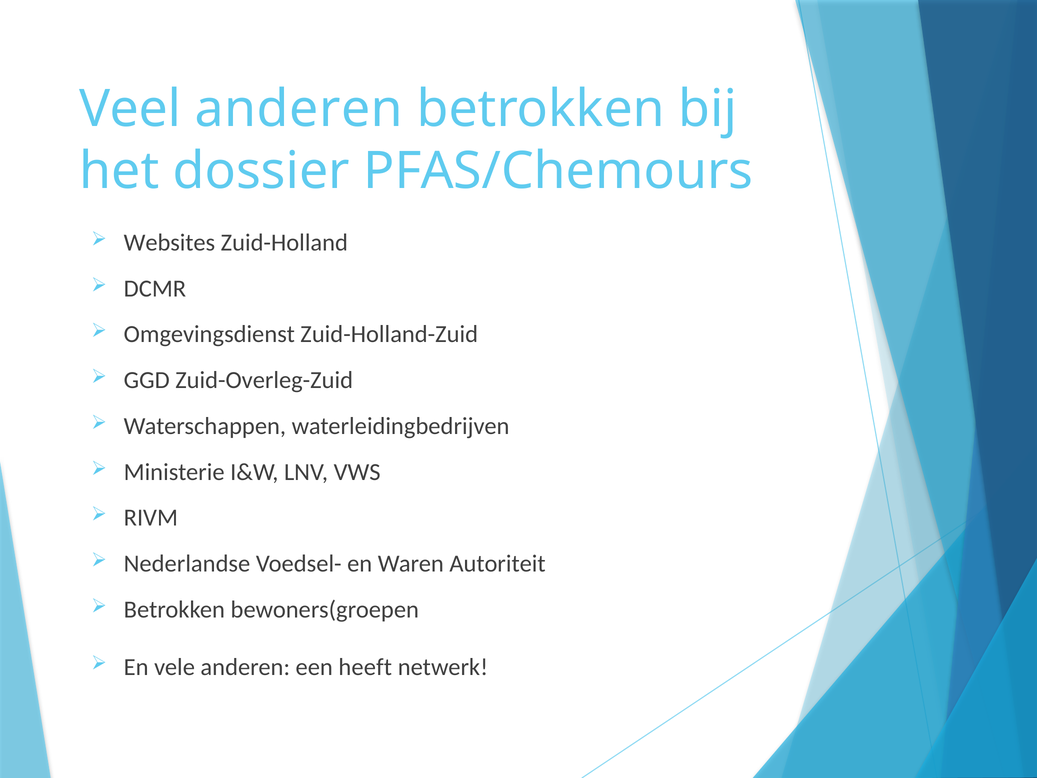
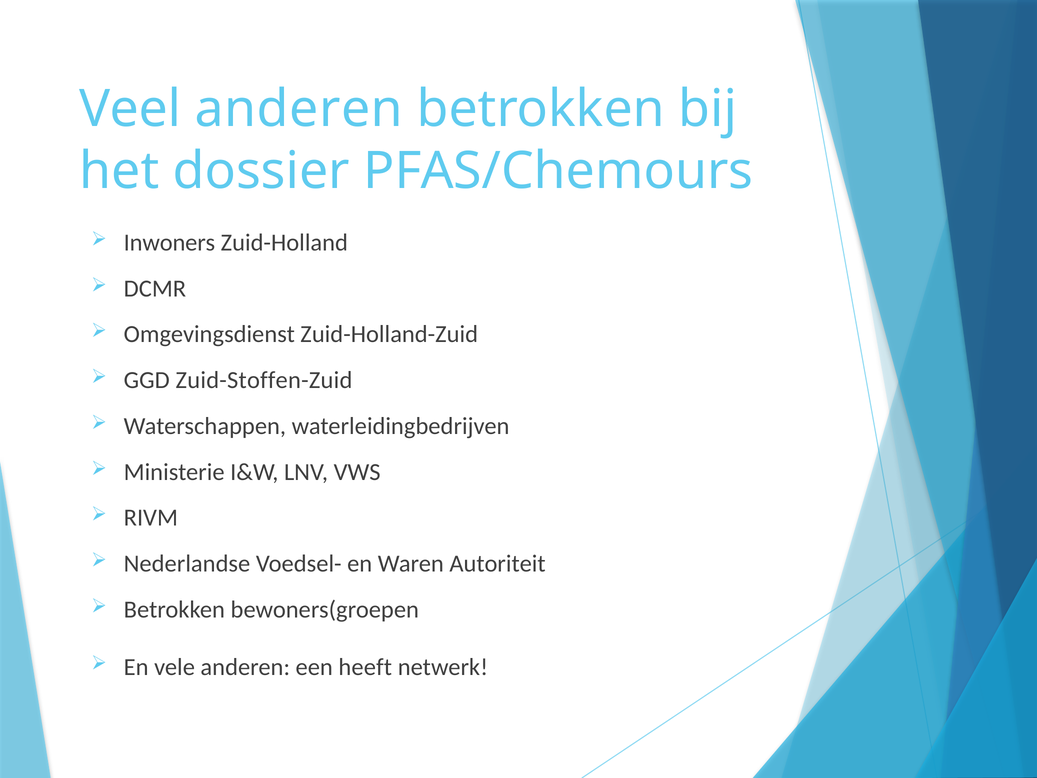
Websites: Websites -> Inwoners (169, 243)
Zuid-Overleg-Zuid: Zuid-Overleg-Zuid -> Zuid-Stoffen-Zuid (264, 380)
